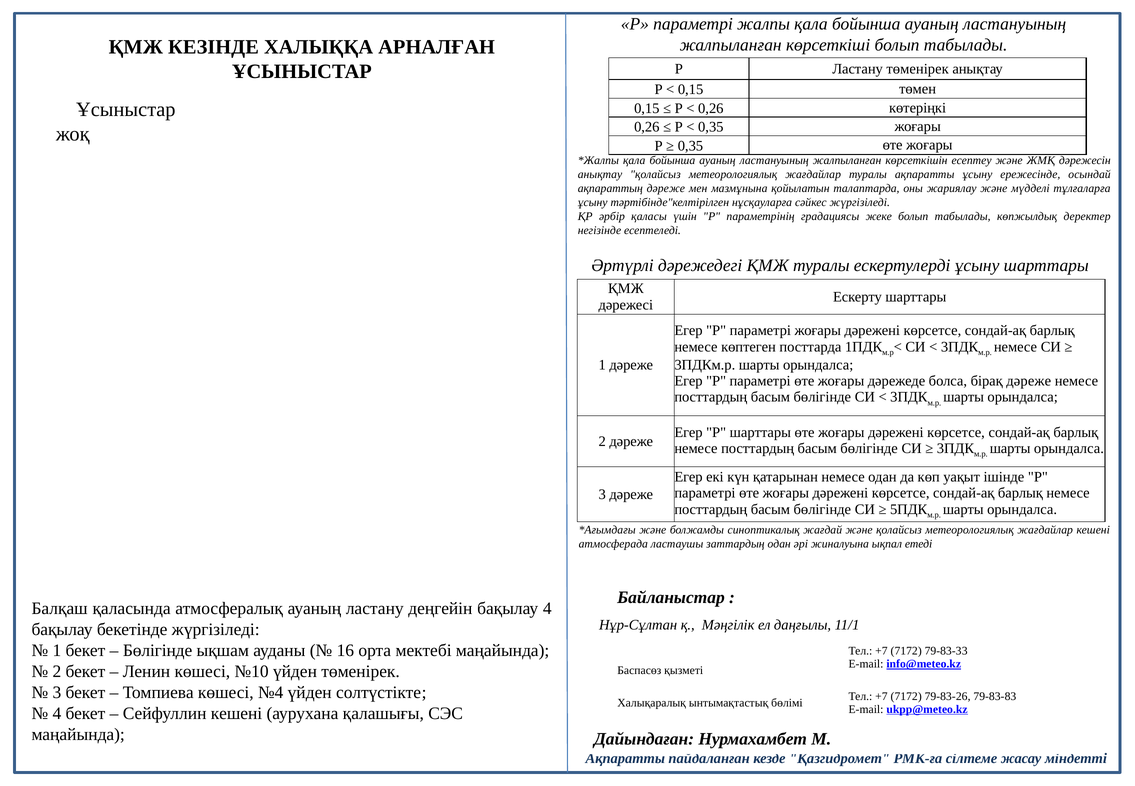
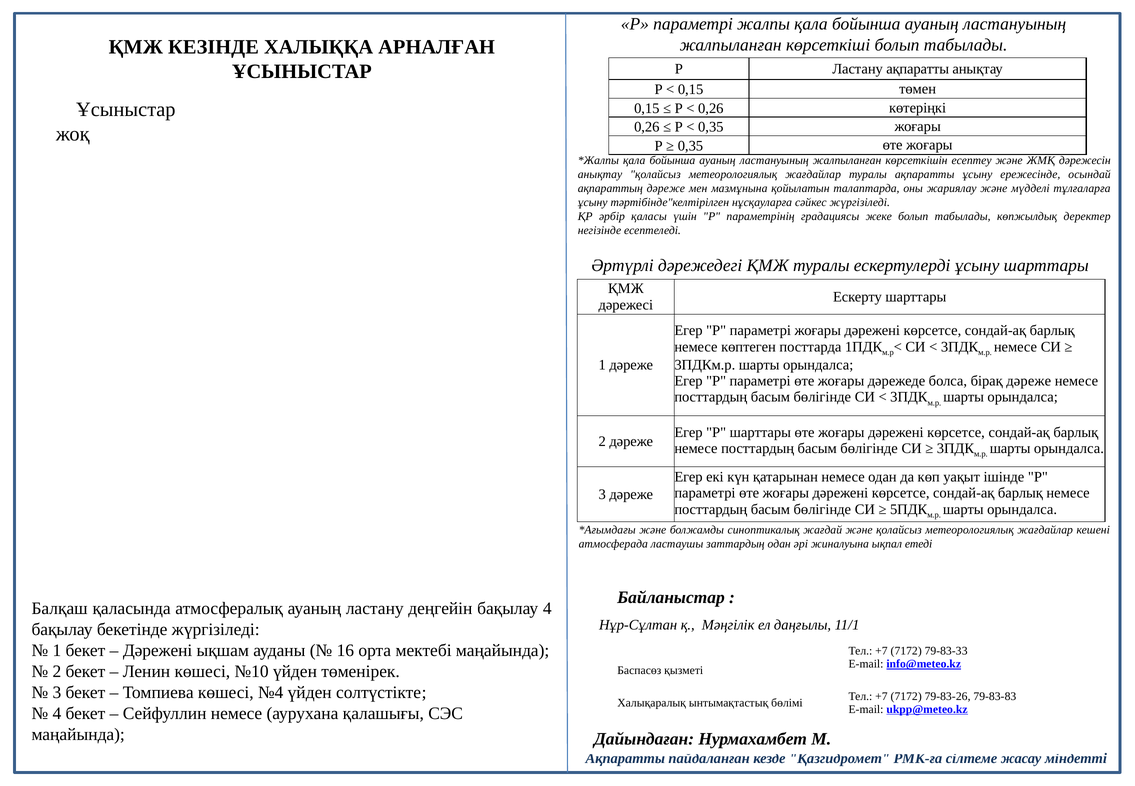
Ластану төменірек: төменірек -> ақпаратты (918, 69)
Бөлігінде: Бөлігінде -> Дәрежені (158, 650)
Сейфуллин кешені: кешені -> немесе (236, 713)
